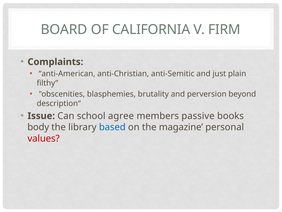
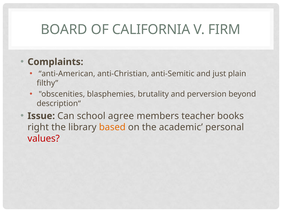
passive: passive -> teacher (198, 116)
body: body -> right (38, 127)
based colour: blue -> orange (112, 127)
magazine: magazine -> academic (181, 127)
